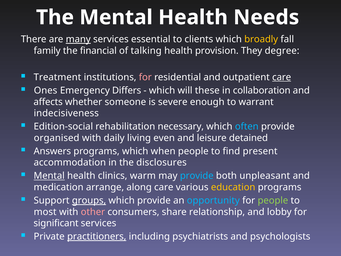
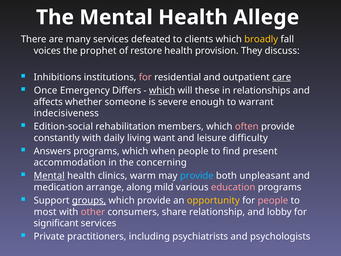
Needs: Needs -> Allege (266, 17)
many underline: present -> none (78, 39)
essential: essential -> defeated (151, 39)
family: family -> voices (47, 51)
financial: financial -> prophet (98, 51)
talking: talking -> restore (146, 51)
degree: degree -> discuss (282, 51)
Treatment: Treatment -> Inhibitions (57, 77)
Ones: Ones -> Once (46, 90)
which underline: none -> present (162, 90)
collaboration: collaboration -> relationships (262, 90)
necessary: necessary -> members (181, 126)
often colour: light blue -> pink (247, 126)
organised: organised -> constantly (57, 138)
even: even -> want (164, 138)
detained: detained -> difficulty (248, 138)
disclosures: disclosures -> concerning (162, 162)
along care: care -> mild (164, 187)
education colour: yellow -> pink (233, 187)
opportunity colour: light blue -> yellow (213, 200)
people colour: light green -> pink (273, 200)
practitioners underline: present -> none (97, 236)
